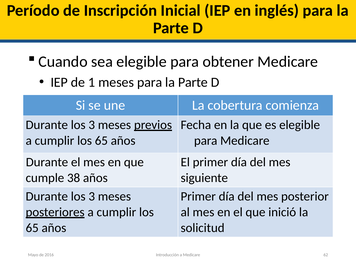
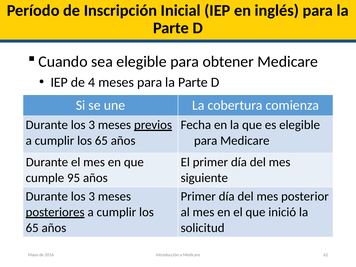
1: 1 -> 4 (92, 82)
38: 38 -> 95 (74, 178)
